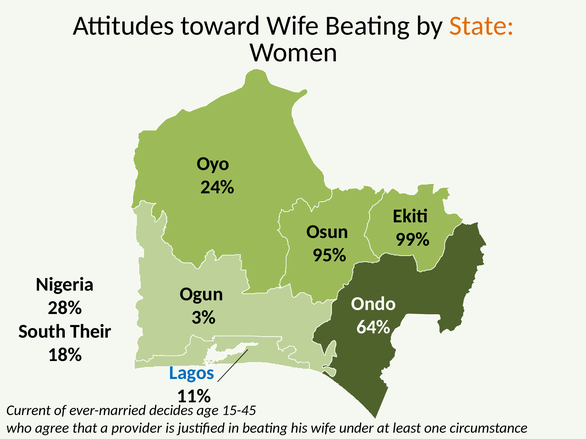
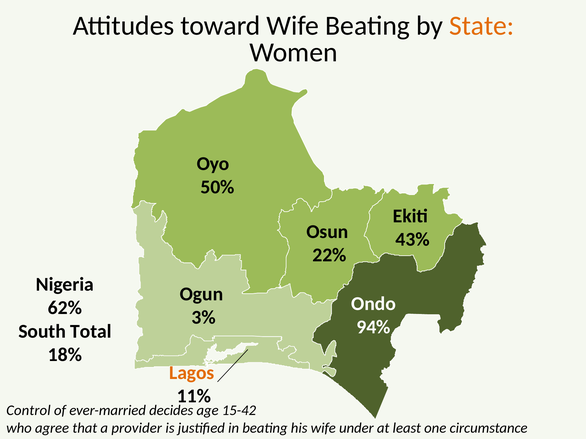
24%: 24% -> 50% (217, 187)
99%: 99% -> 43% (413, 240)
95%: 95% -> 22% (330, 255)
28%: 28% -> 62% (65, 308)
64%: 64% -> 94% (374, 328)
Their: Their -> Total (91, 332)
Lagos colour: blue -> orange (192, 373)
Current: Current -> Control (28, 411)
15-45: 15-45 -> 15-42 (239, 411)
